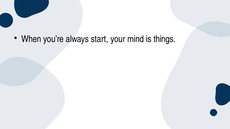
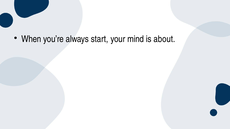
things: things -> about (164, 39)
